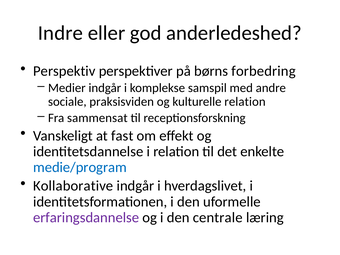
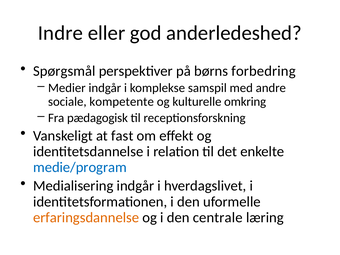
Perspektiv: Perspektiv -> Spørgsmål (64, 71)
praksisviden: praksisviden -> kompetente (122, 102)
kulturelle relation: relation -> omkring (245, 102)
sammensat: sammensat -> pædagogisk (97, 118)
Kollaborative: Kollaborative -> Medialisering (73, 186)
erfaringsdannelse colour: purple -> orange (86, 218)
